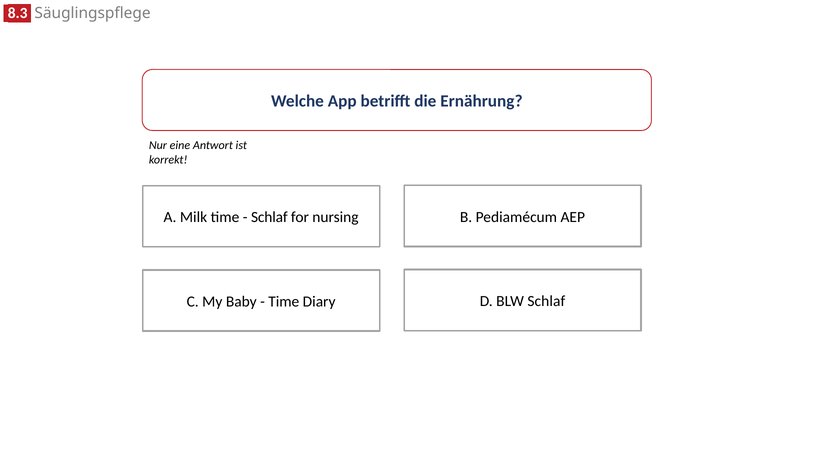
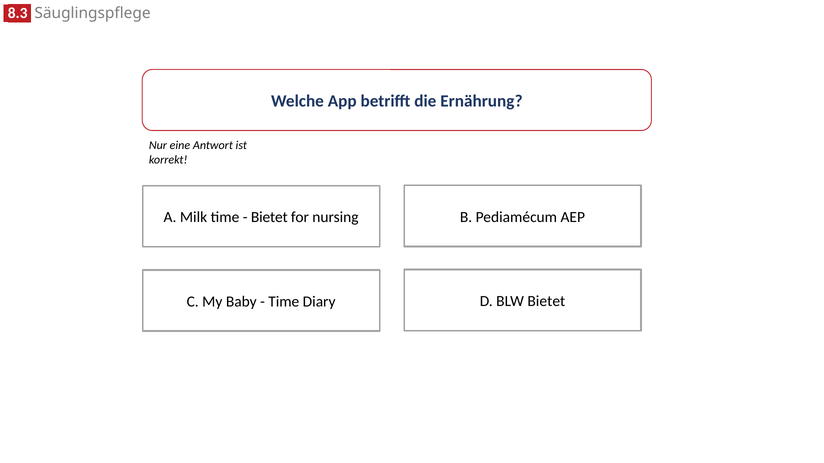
Schlaf: Schlaf -> Bietet (269, 218)
BLW Schlaf: Schlaf -> Bietet (546, 302)
